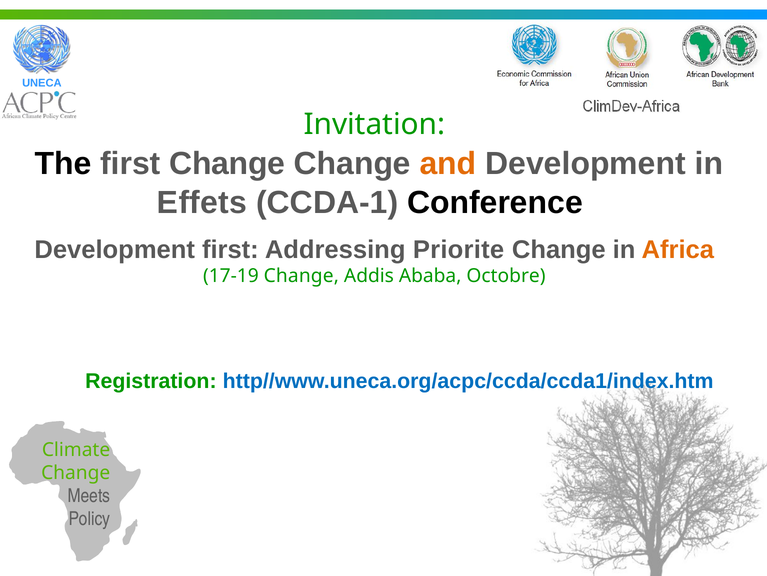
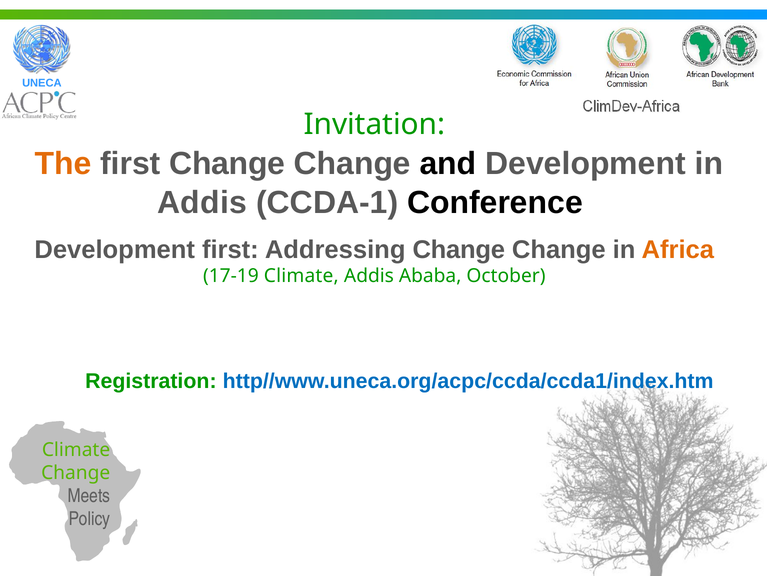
The colour: black -> orange (63, 164)
and colour: orange -> black (448, 164)
Effets: Effets -> Addis (202, 202)
Addressing Priorite: Priorite -> Change (459, 249)
17-19 Change: Change -> Climate (301, 276)
Octobre: Octobre -> October (506, 276)
